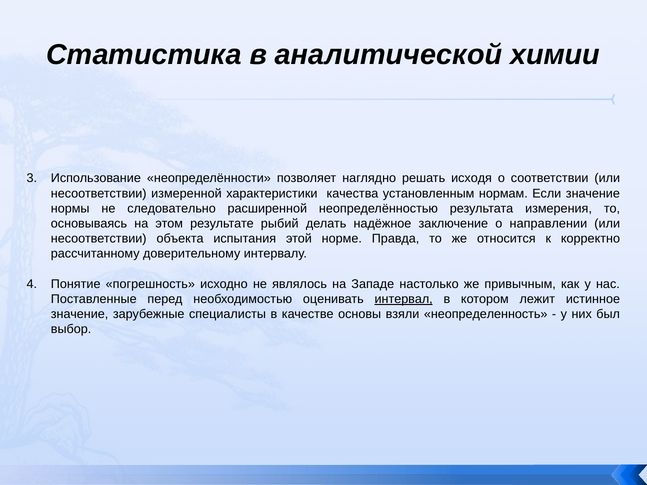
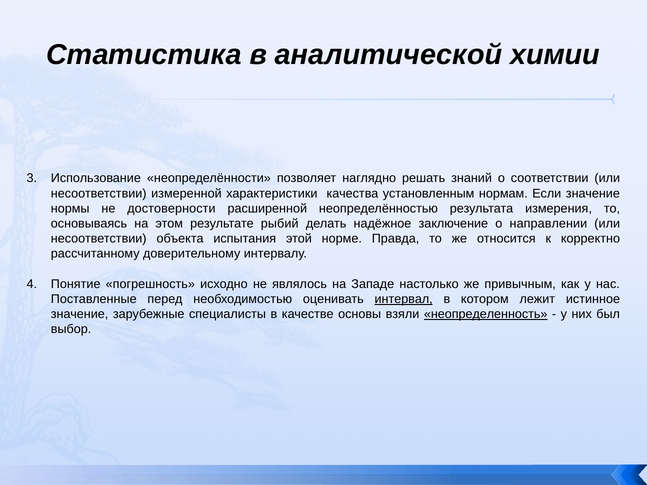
исходя: исходя -> знаний (472, 178)
следовательно: следовательно -> достоверности (171, 209)
неопределенность underline: none -> present (486, 314)
